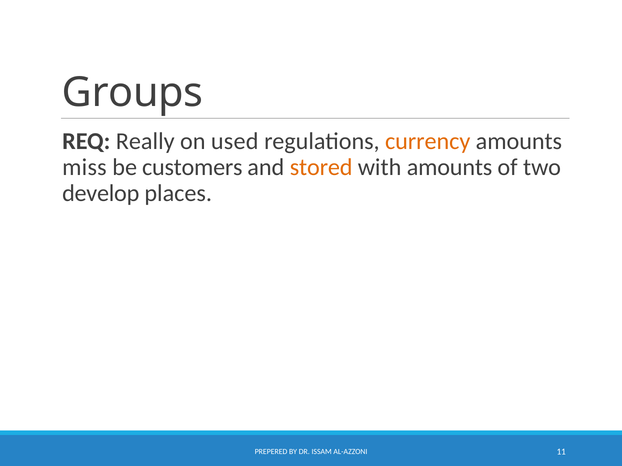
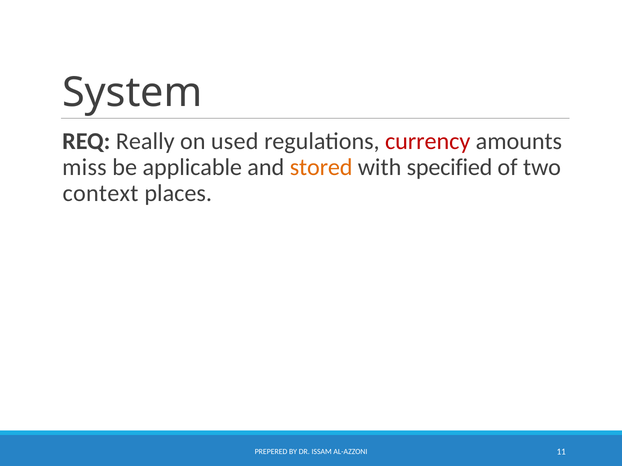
Groups: Groups -> System (132, 93)
currency colour: orange -> red (428, 142)
customers: customers -> applicable (192, 168)
with amounts: amounts -> specified (450, 168)
develop: develop -> context (100, 194)
